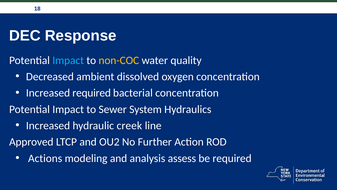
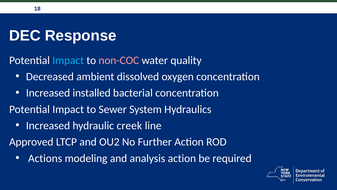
non-COC colour: yellow -> pink (119, 60)
Increased required: required -> installed (92, 93)
analysis assess: assess -> action (182, 158)
